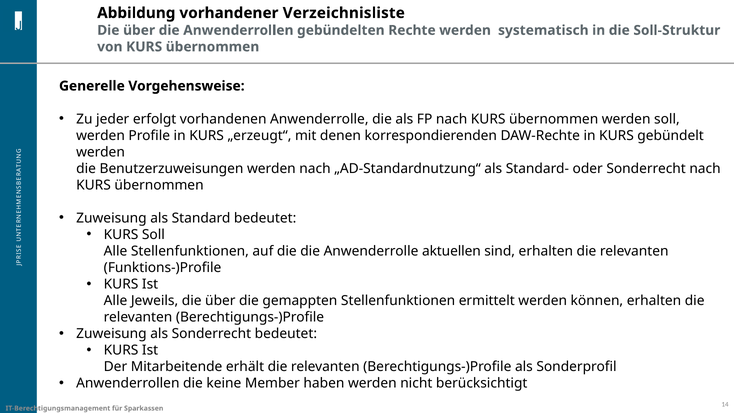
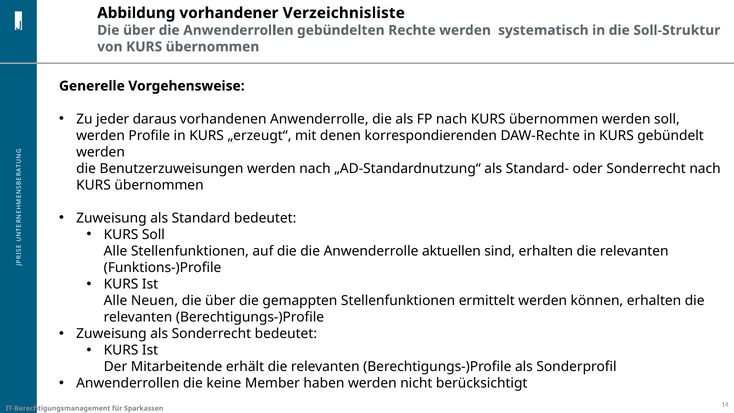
erfolgt: erfolgt -> daraus (155, 119)
Jeweils: Jeweils -> Neuen (154, 301)
